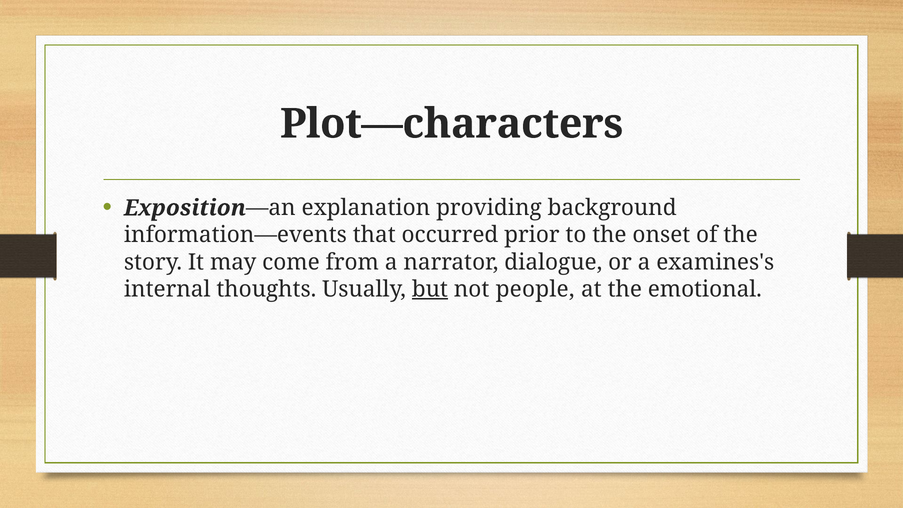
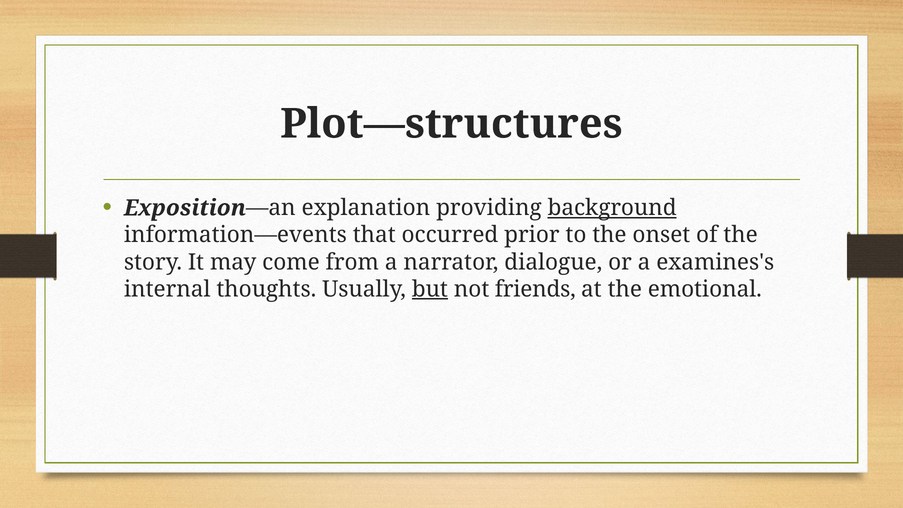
Plot—characters: Plot—characters -> Plot—structures (451, 124)
background underline: none -> present (612, 208)
people: people -> friends (535, 289)
